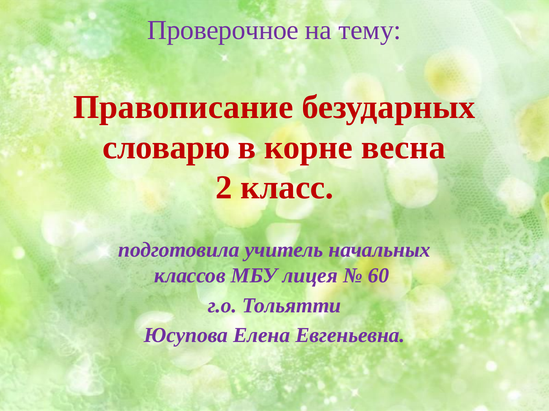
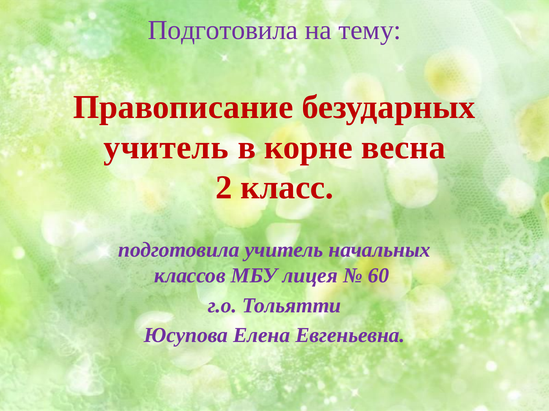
Проверочное: Проверочное -> Подготовила (223, 30)
словарю: словарю -> учитель (166, 148)
